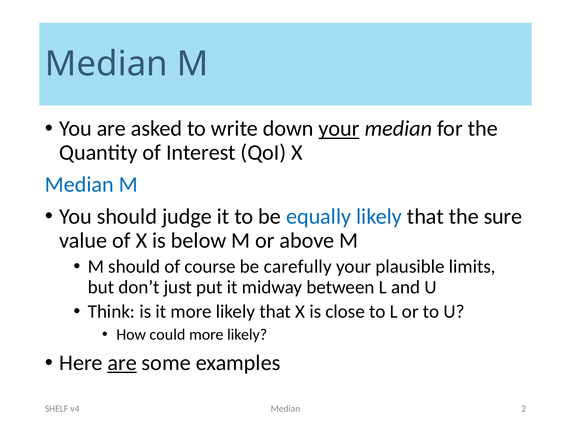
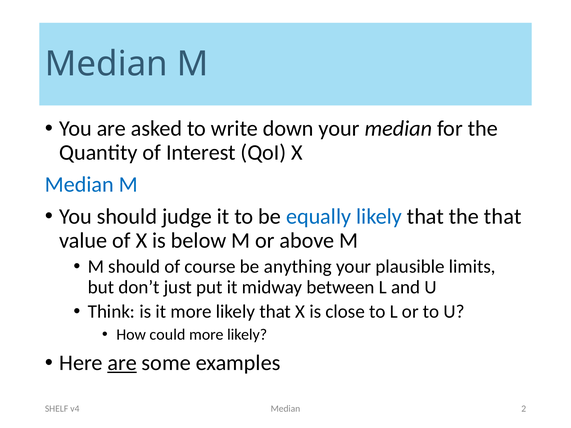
your underline: present -> none (339, 129)
the sure: sure -> that (503, 217)
carefully: carefully -> anything (298, 267)
